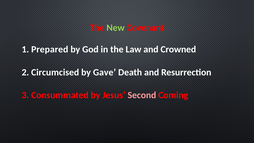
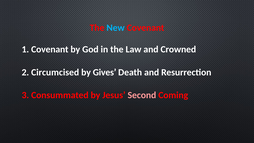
New colour: light green -> light blue (116, 28)
1 Prepared: Prepared -> Covenant (50, 49)
Gave: Gave -> Gives (105, 72)
